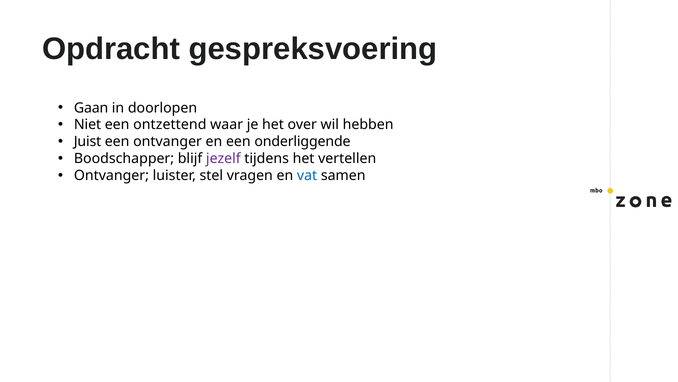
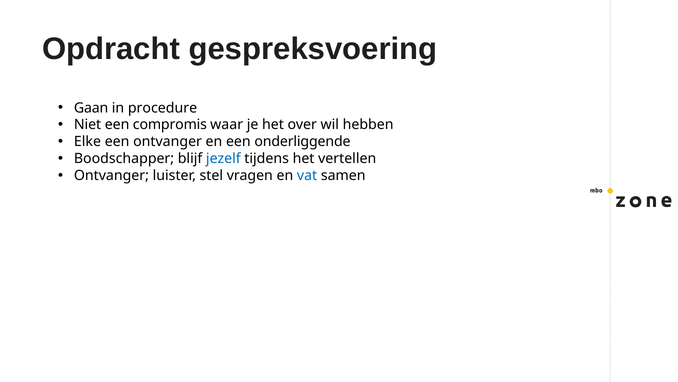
doorlopen: doorlopen -> procedure (163, 108)
ontzettend: ontzettend -> compromis (170, 125)
Juist: Juist -> Elke (87, 142)
jezelf colour: purple -> blue (223, 159)
